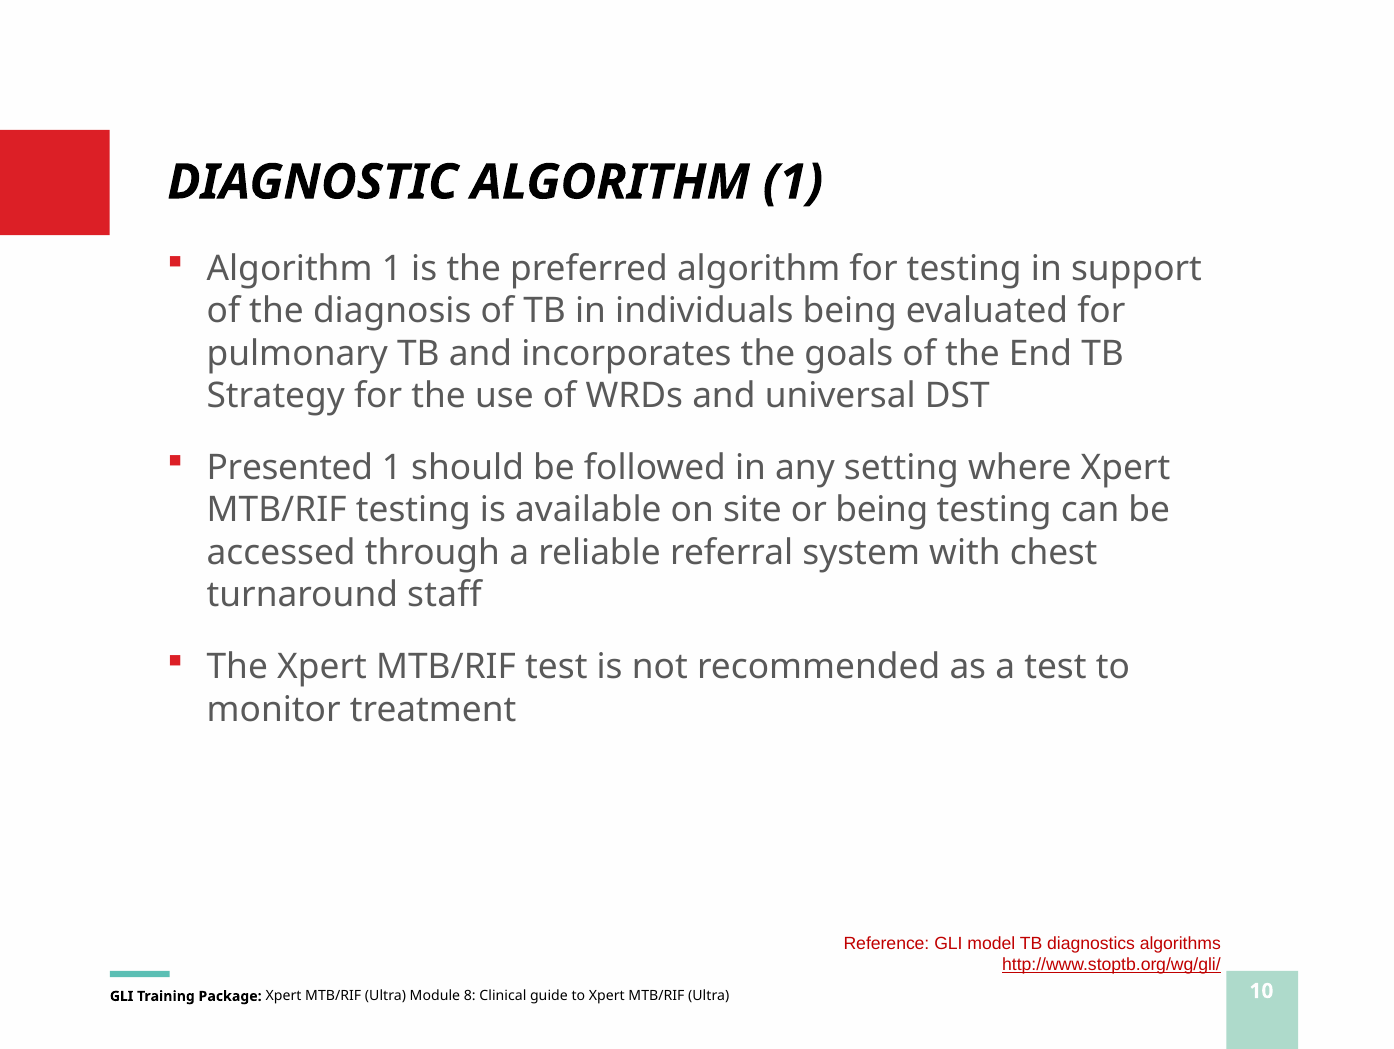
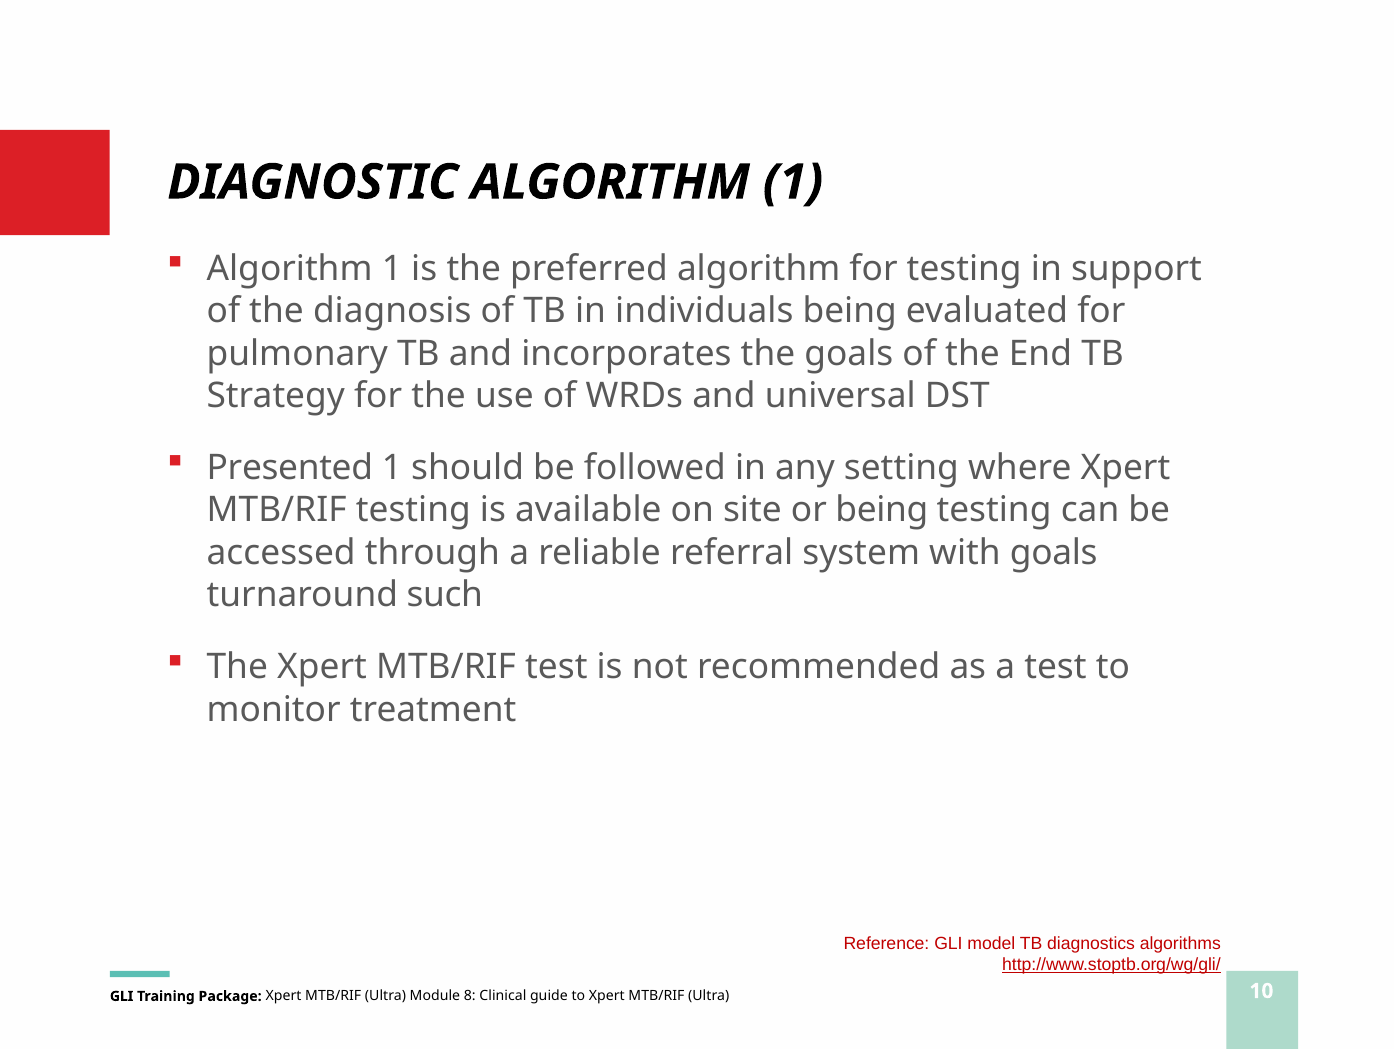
with chest: chest -> goals (1054, 553)
staff: staff -> such (445, 595)
